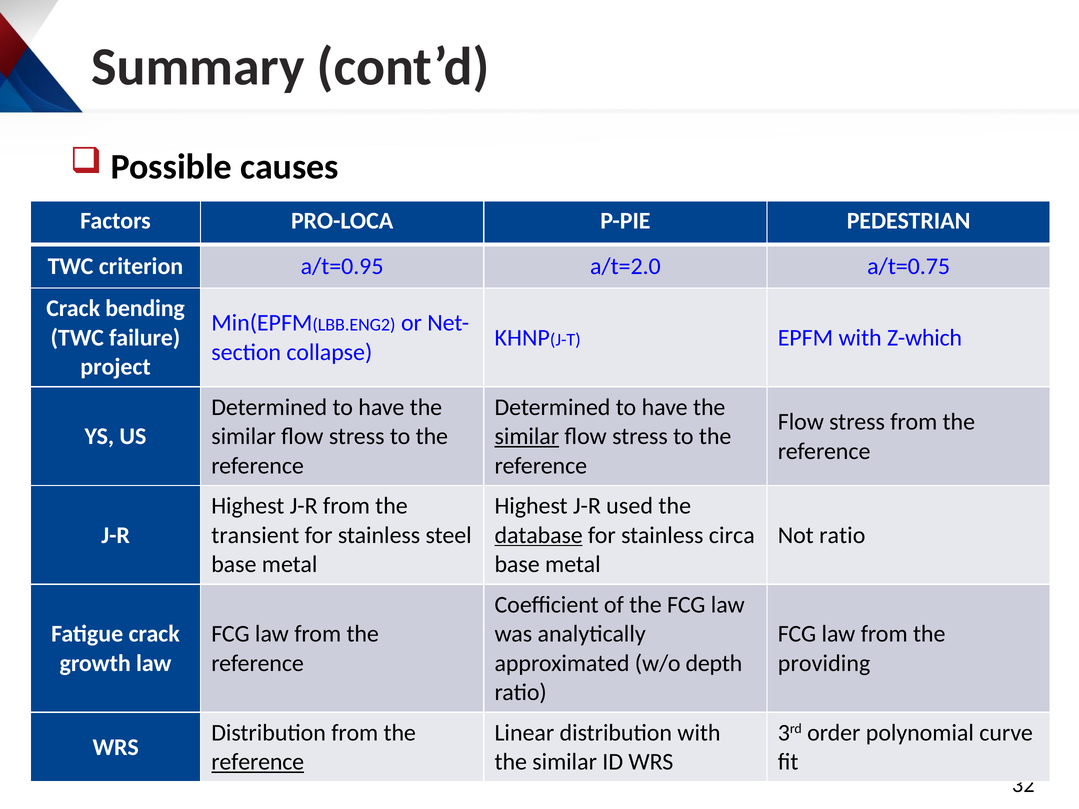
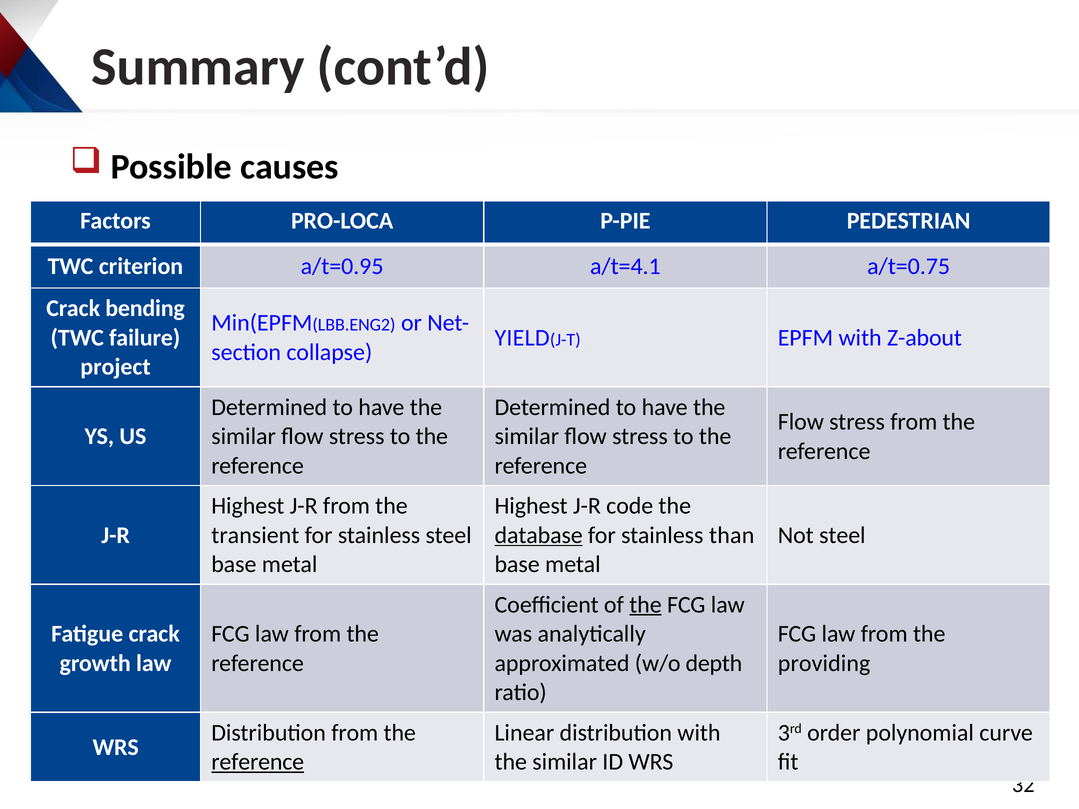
a/t=2.0: a/t=2.0 -> a/t=4.1 (625, 267)
KHNP: KHNP -> YIELD (522, 338)
Z-which: Z-which -> Z-about (924, 338)
similar underline: present -> none (527, 437)
used: used -> code (630, 506)
circa: circa -> than (732, 535)
Not ratio: ratio -> steel (842, 535)
the underline: none -> present (645, 605)
